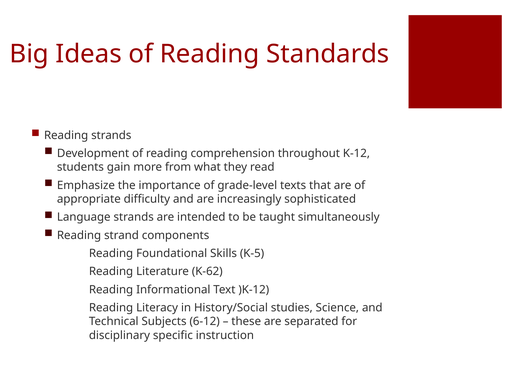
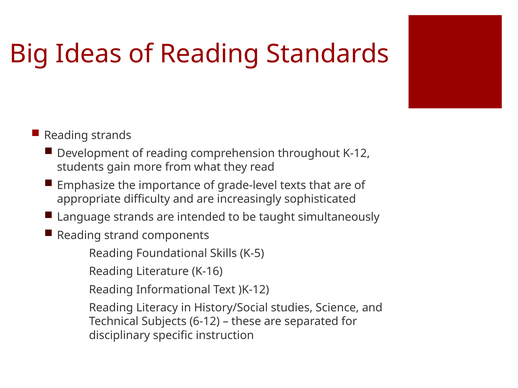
K-62: K-62 -> K-16 (207, 272)
